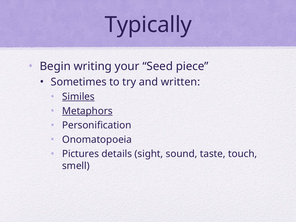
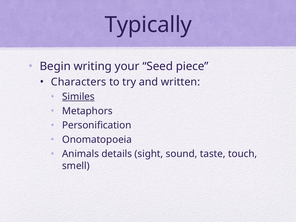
Sometimes: Sometimes -> Characters (79, 82)
Metaphors underline: present -> none (87, 111)
Pictures: Pictures -> Animals (81, 154)
